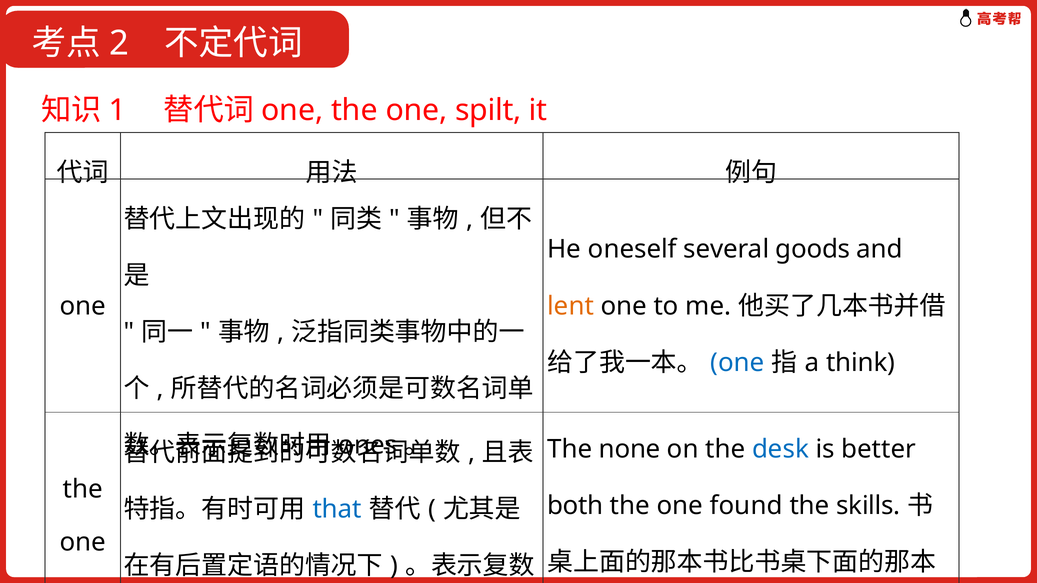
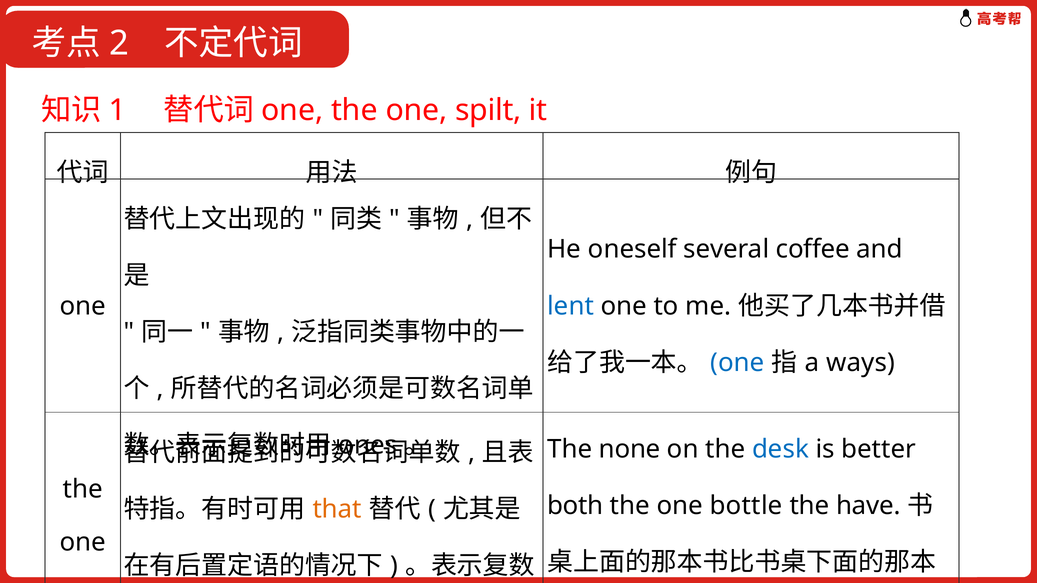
goods: goods -> coffee (813, 250)
lent colour: orange -> blue (571, 306)
think: think -> ways (861, 363)
found: found -> bottle (746, 506)
skills: skills -> have (868, 506)
that colour: blue -> orange (337, 509)
